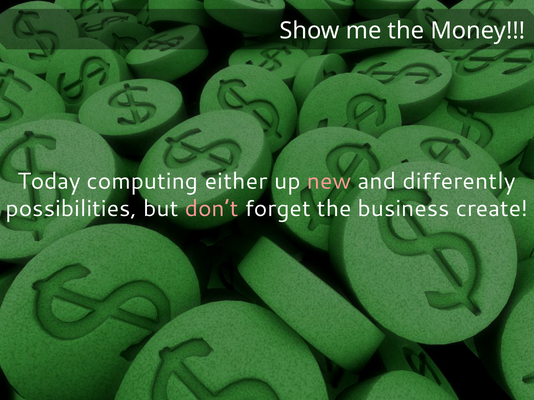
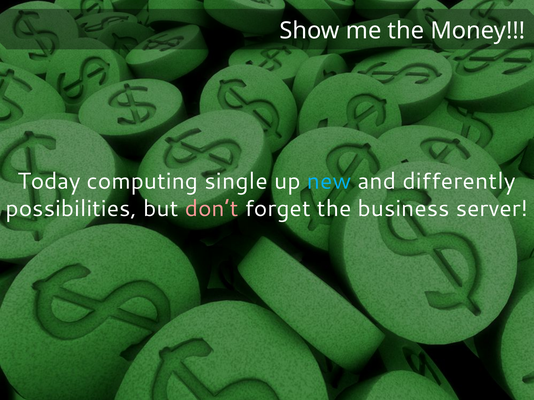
either: either -> single (236, 181)
new colour: pink -> light blue (329, 181)
create: create -> server (492, 209)
